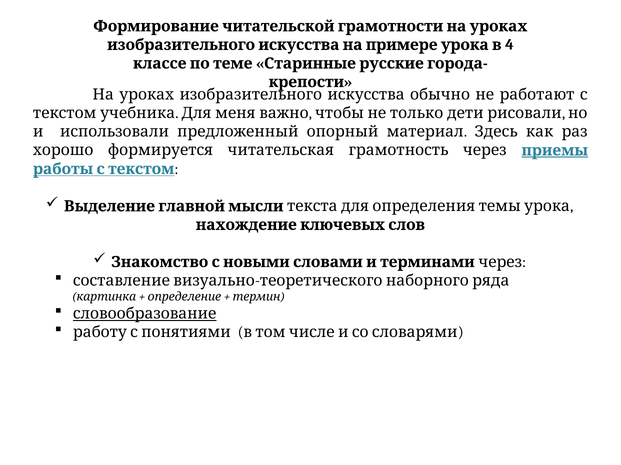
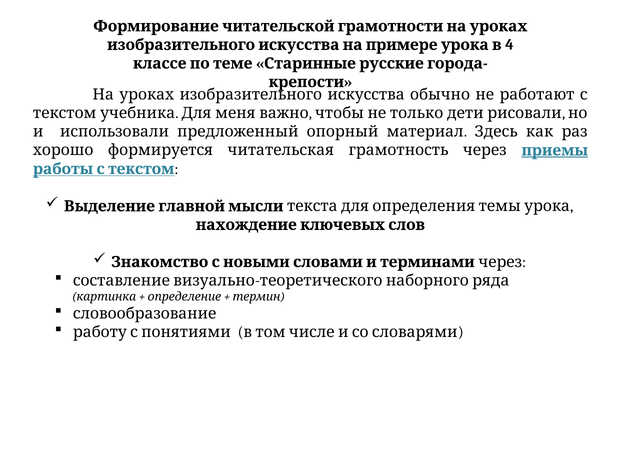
словообразование underline: present -> none (145, 314)
